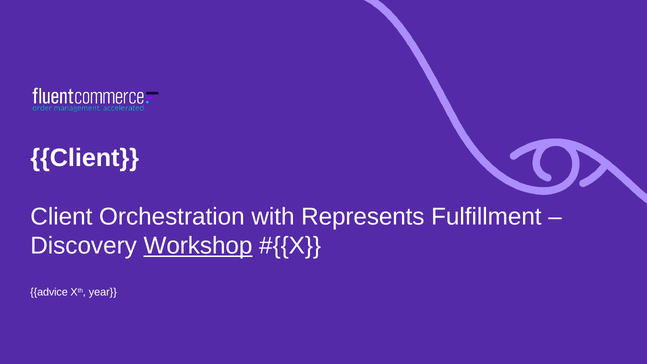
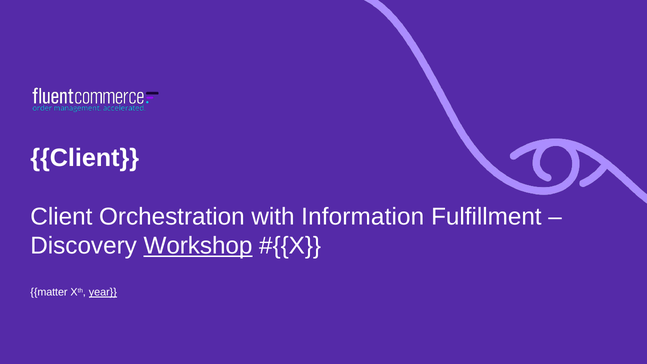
Represents: Represents -> Information (363, 217)
advice: advice -> matter (49, 292)
year underline: none -> present (103, 292)
